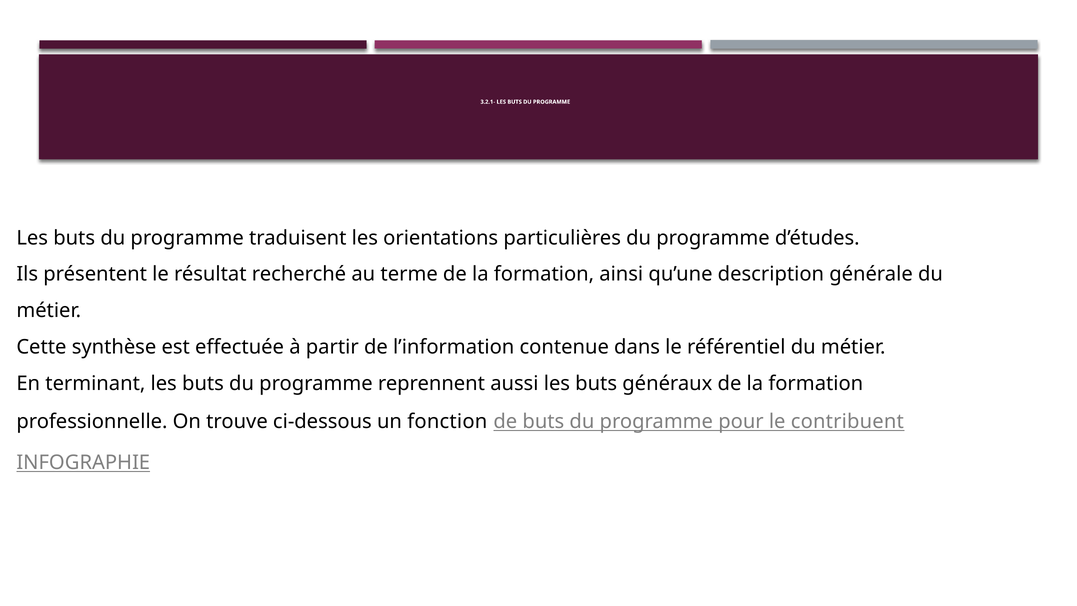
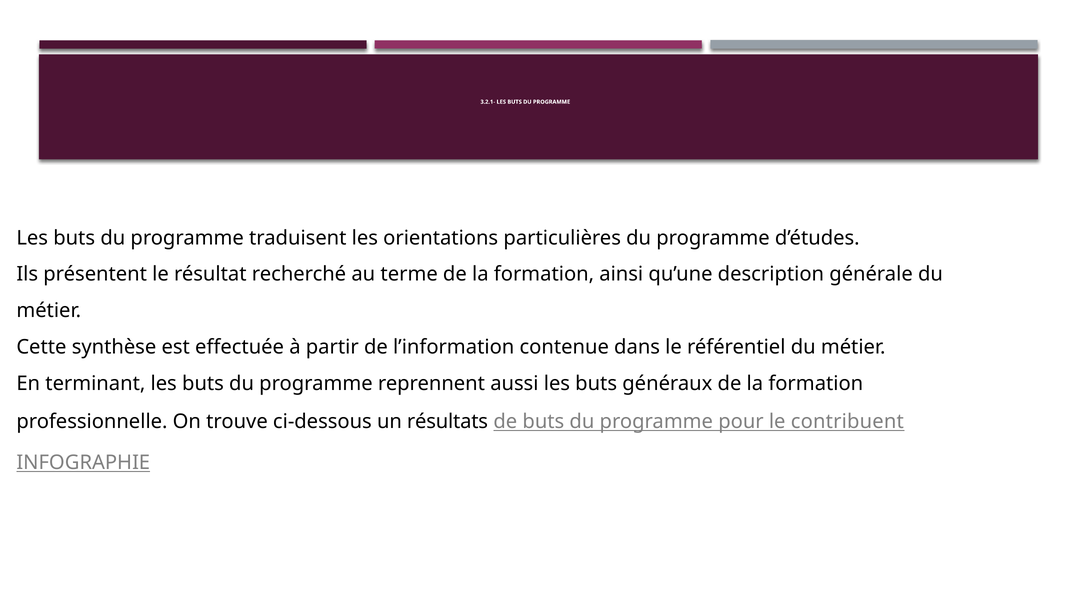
fonction: fonction -> résultats (448, 421)
